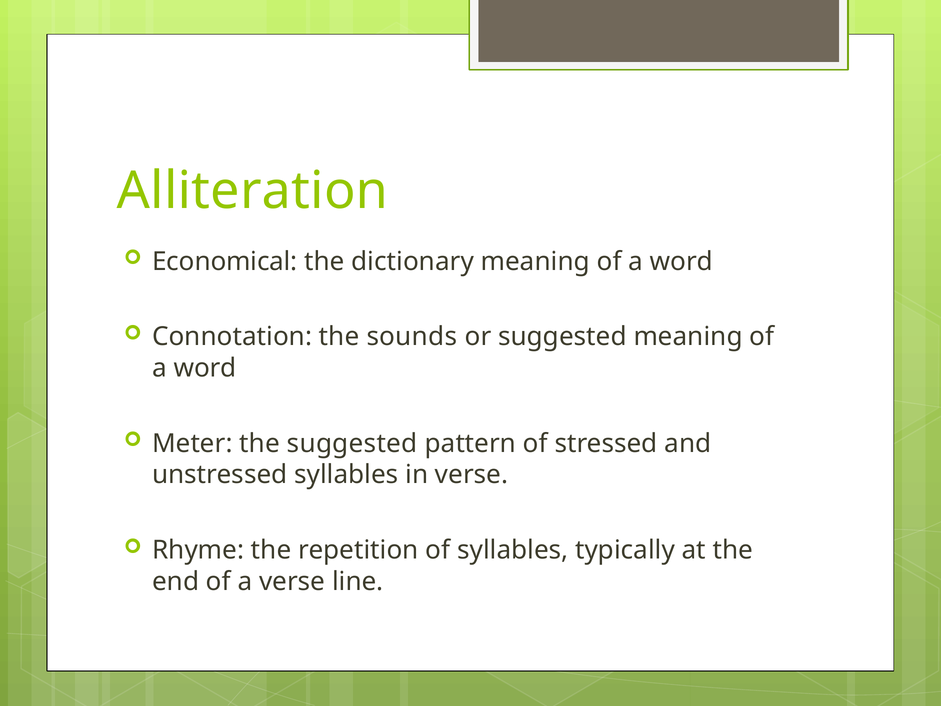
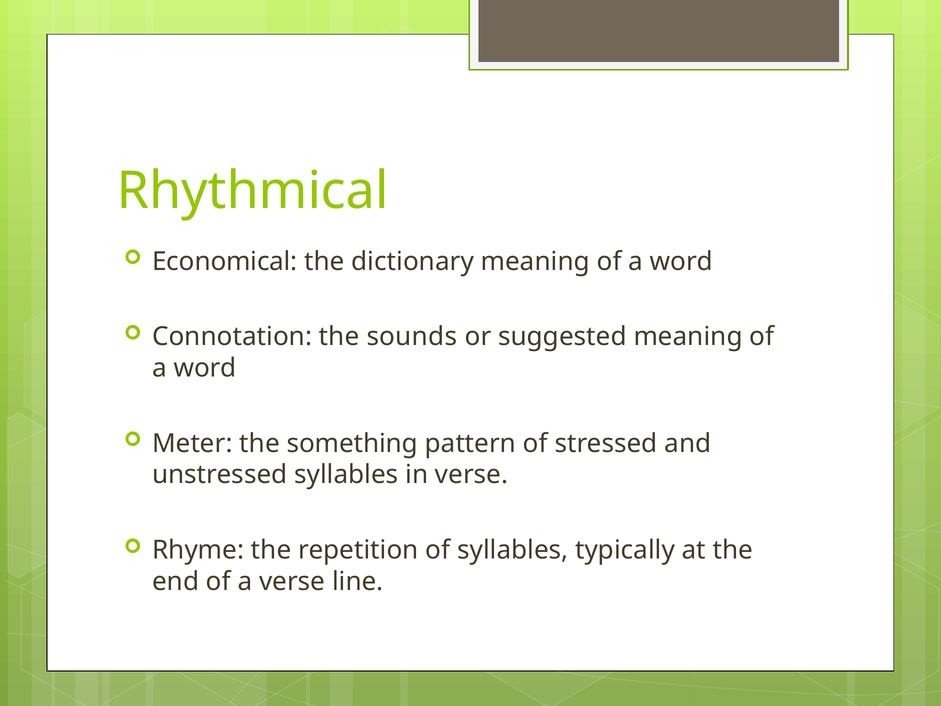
Alliteration: Alliteration -> Rhythmical (253, 191)
the suggested: suggested -> something (352, 443)
